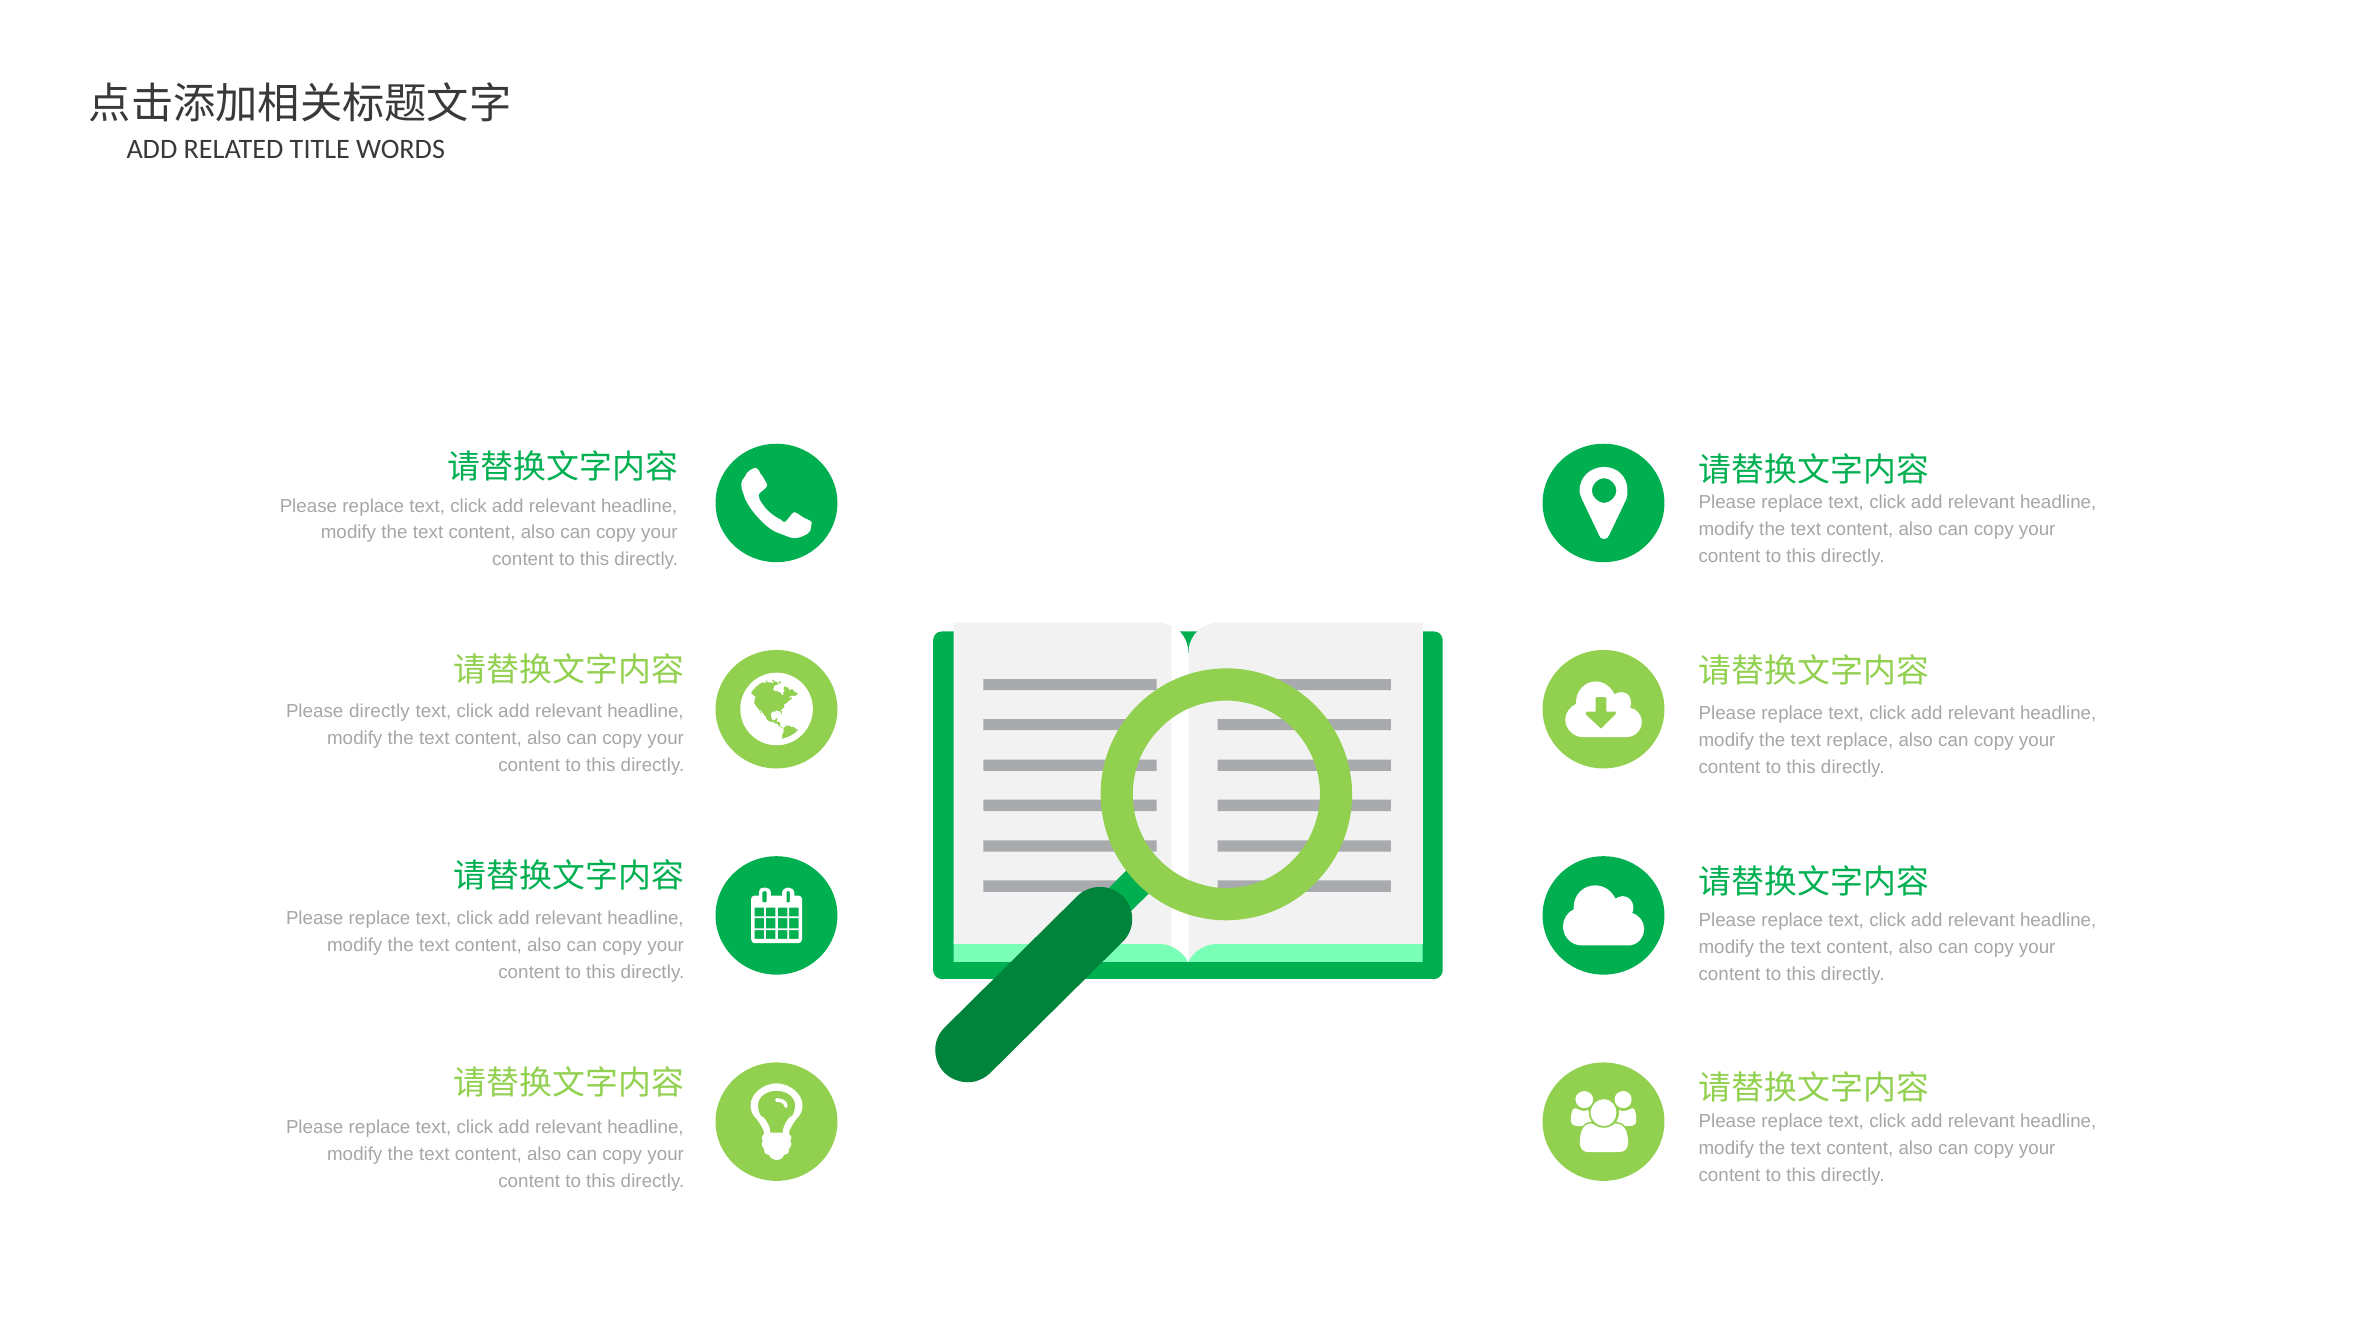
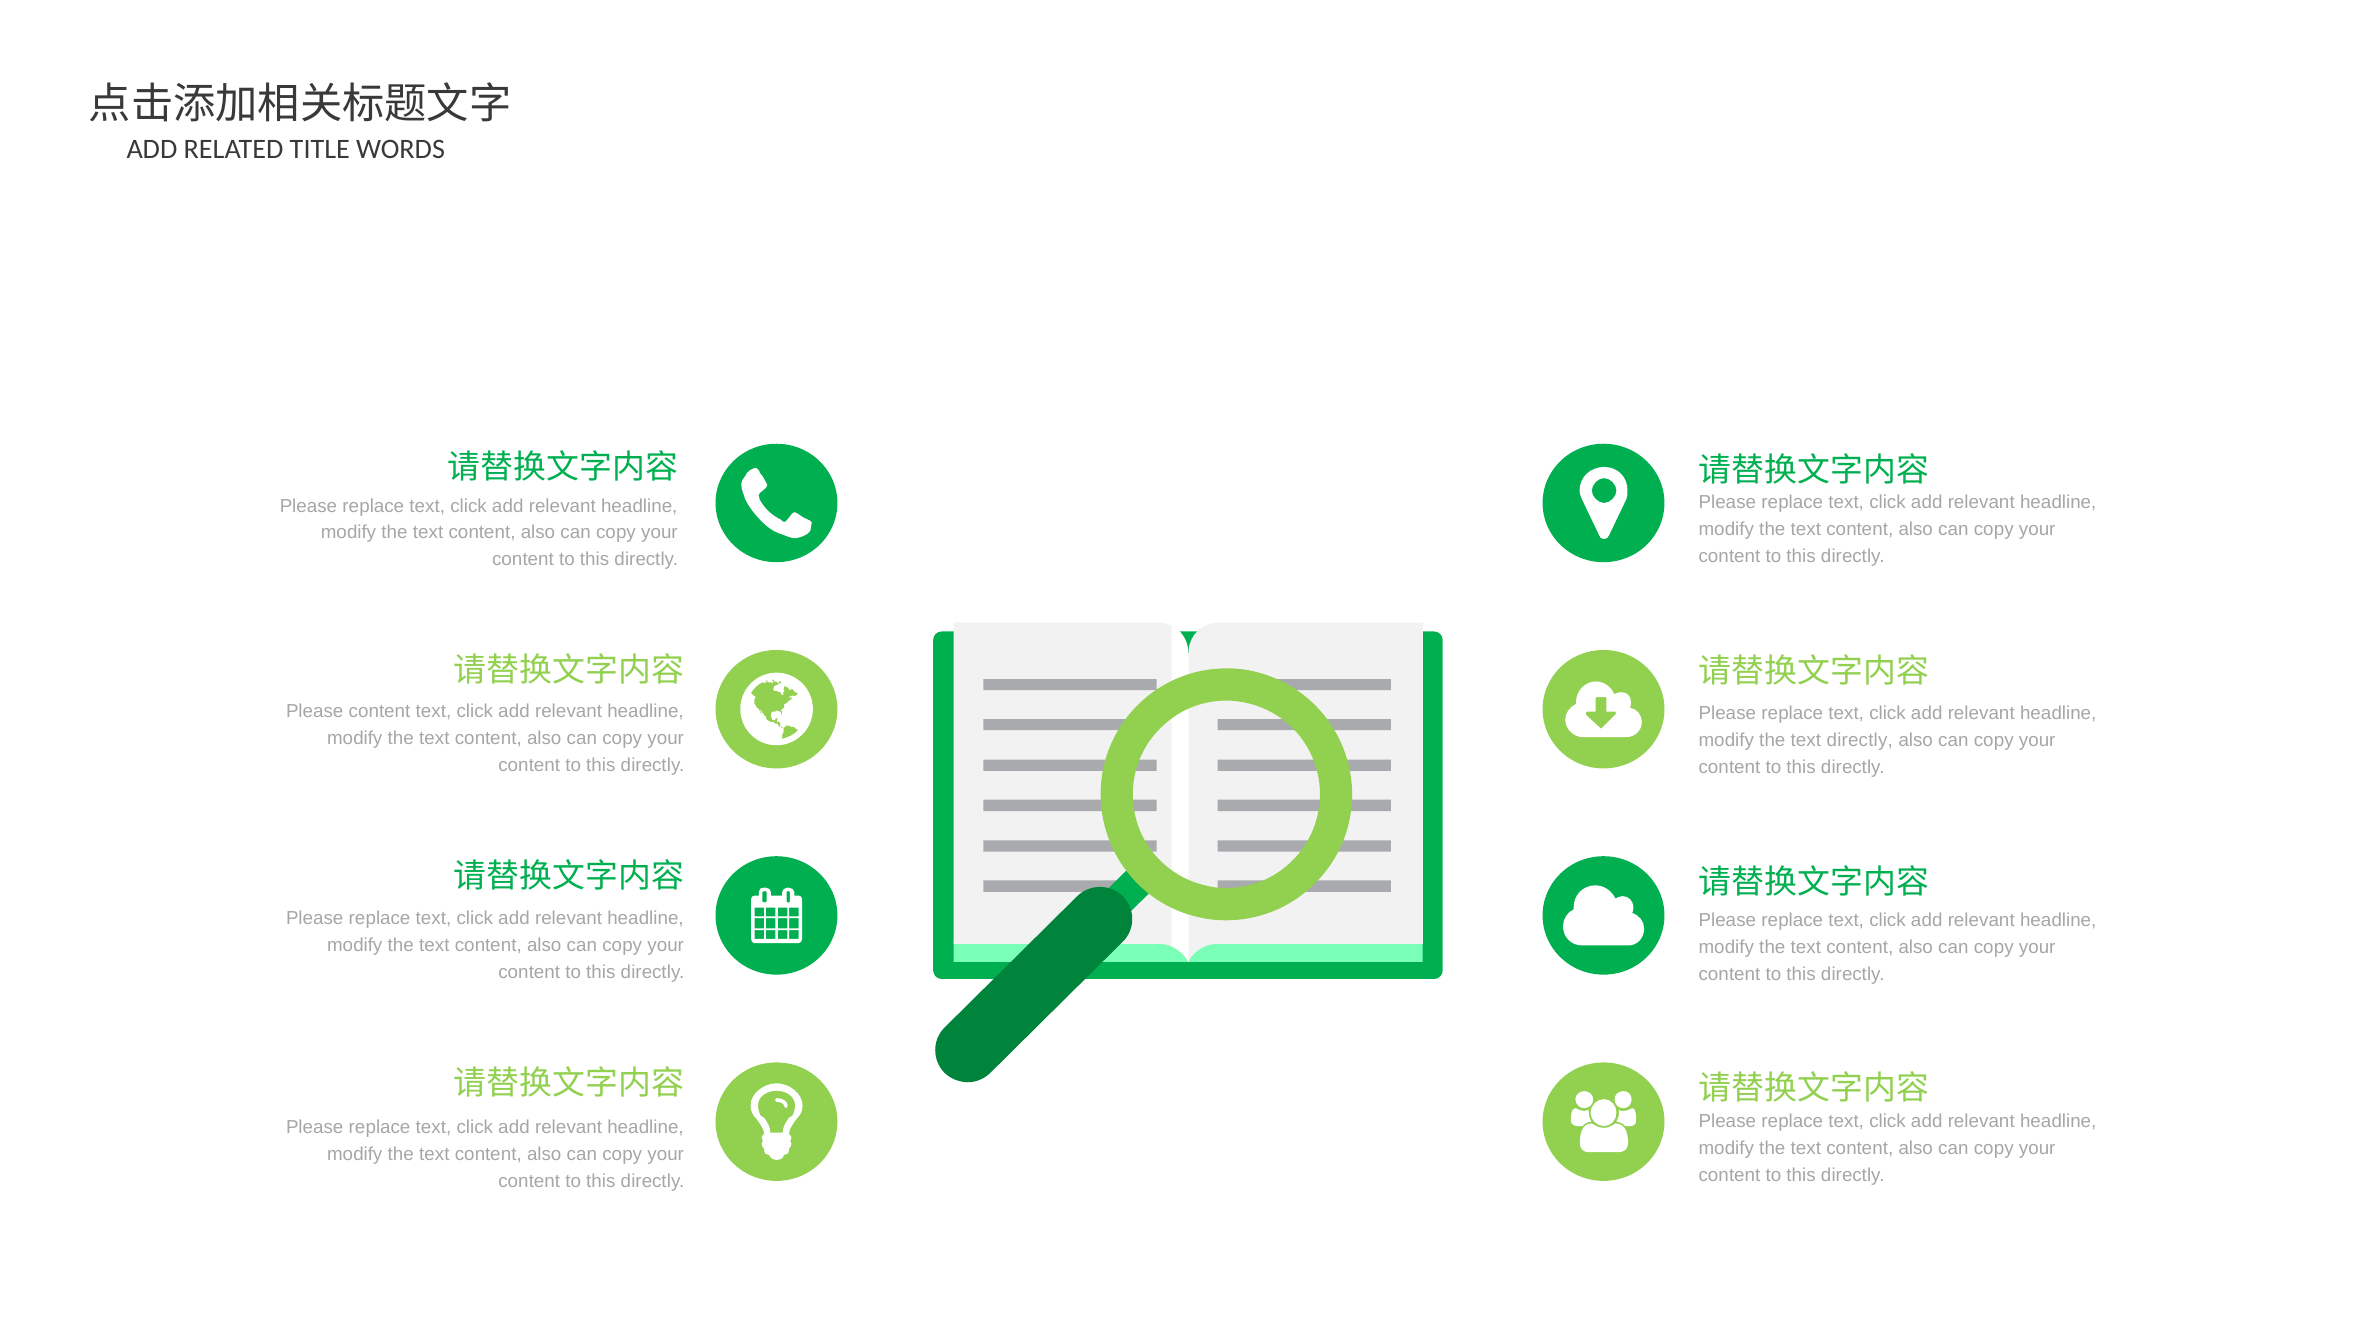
Please directly: directly -> content (380, 711)
text replace: replace -> directly (1860, 741)
